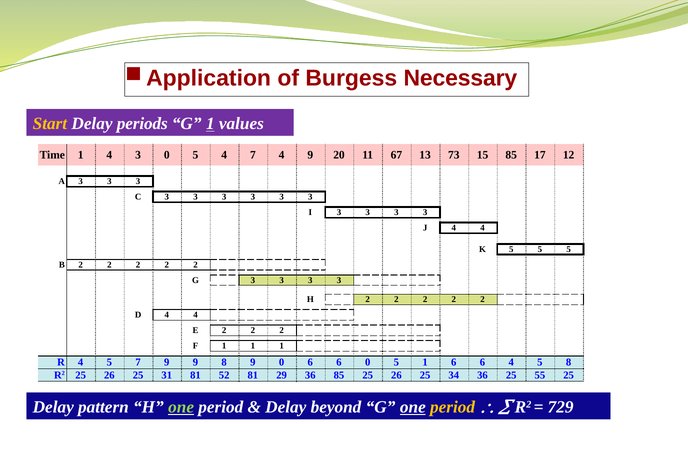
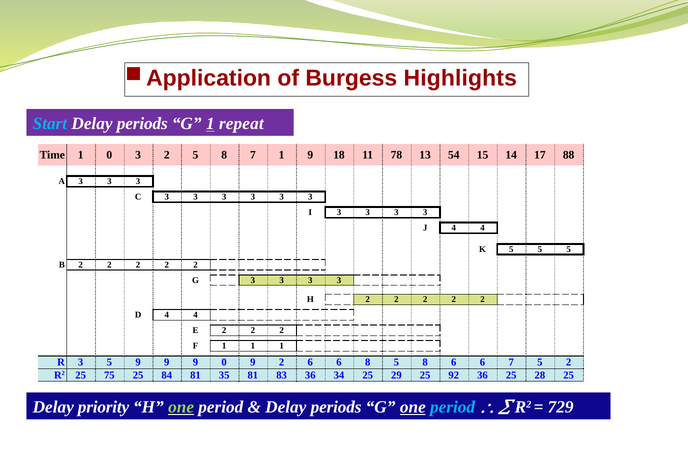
Necessary: Necessary -> Highlights (460, 78)
Start colour: yellow -> light blue (50, 124)
values: values -> repeat (241, 124)
1 4: 4 -> 0 (109, 155)
3 0: 0 -> 2 (167, 155)
4: 4 -> 8 (224, 155)
7 4: 4 -> 1 (282, 155)
20: 20 -> 18 (339, 155)
67: 67 -> 78 (396, 155)
73: 73 -> 54 (454, 155)
15 85: 85 -> 14 (511, 155)
12: 12 -> 88 (569, 155)
R 4: 4 -> 3 (81, 363)
5 7: 7 -> 9 (138, 363)
9 8: 8 -> 0 (224, 363)
9 0: 0 -> 2 (282, 363)
6 0: 0 -> 8 (368, 363)
1: 1 -> 8 (425, 363)
6 4: 4 -> 7 (511, 363)
5 8: 8 -> 2 (569, 363)
R2 25 26: 26 -> 75 (109, 376)
31: 31 -> 84 (167, 376)
52: 52 -> 35 (224, 376)
29: 29 -> 83 (282, 376)
36 85: 85 -> 34 (339, 376)
26: 26 -> 29 (396, 376)
34: 34 -> 92 (454, 376)
55: 55 -> 28 (540, 376)
pattern: pattern -> priority (104, 407)
beyond: beyond -> periods (336, 407)
period colour: yellow -> light blue (453, 407)
